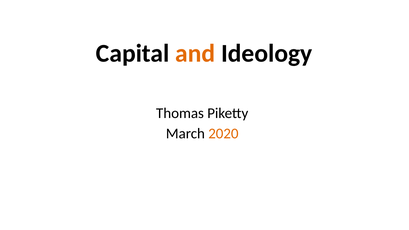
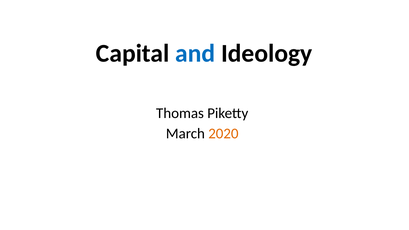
and colour: orange -> blue (195, 54)
